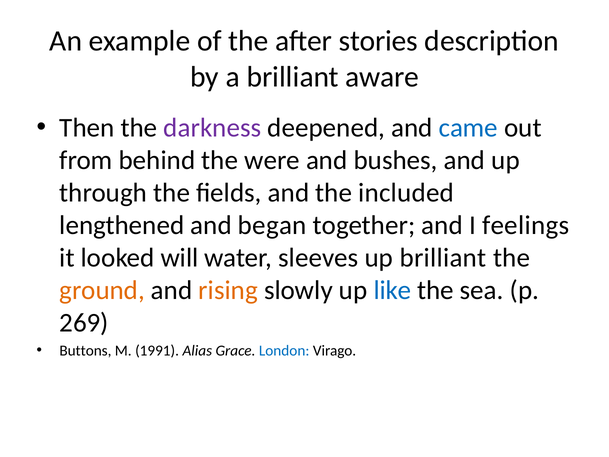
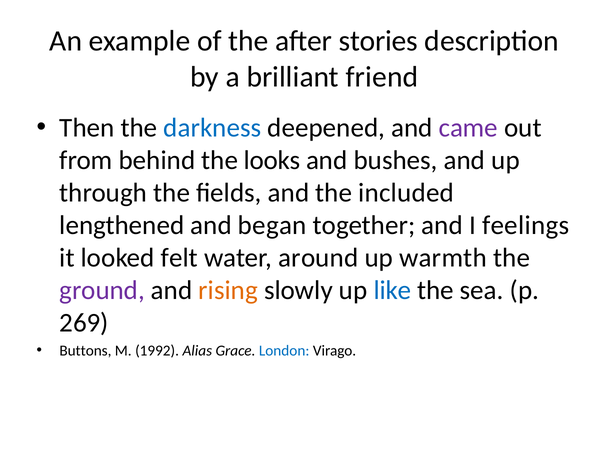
aware: aware -> friend (382, 77)
darkness colour: purple -> blue (212, 128)
came colour: blue -> purple (468, 128)
were: were -> looks (272, 160)
will: will -> felt (179, 258)
sleeves: sleeves -> around (318, 258)
up brilliant: brilliant -> warmth (443, 258)
ground colour: orange -> purple (102, 290)
1991: 1991 -> 1992 (157, 350)
